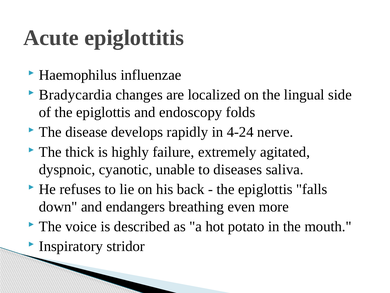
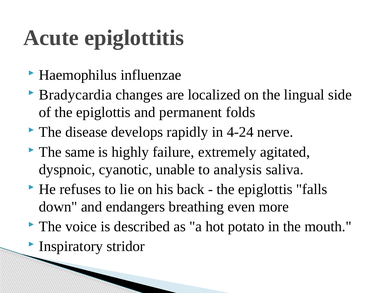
endoscopy: endoscopy -> permanent (191, 112)
thick: thick -> same (80, 152)
diseases: diseases -> analysis (238, 169)
